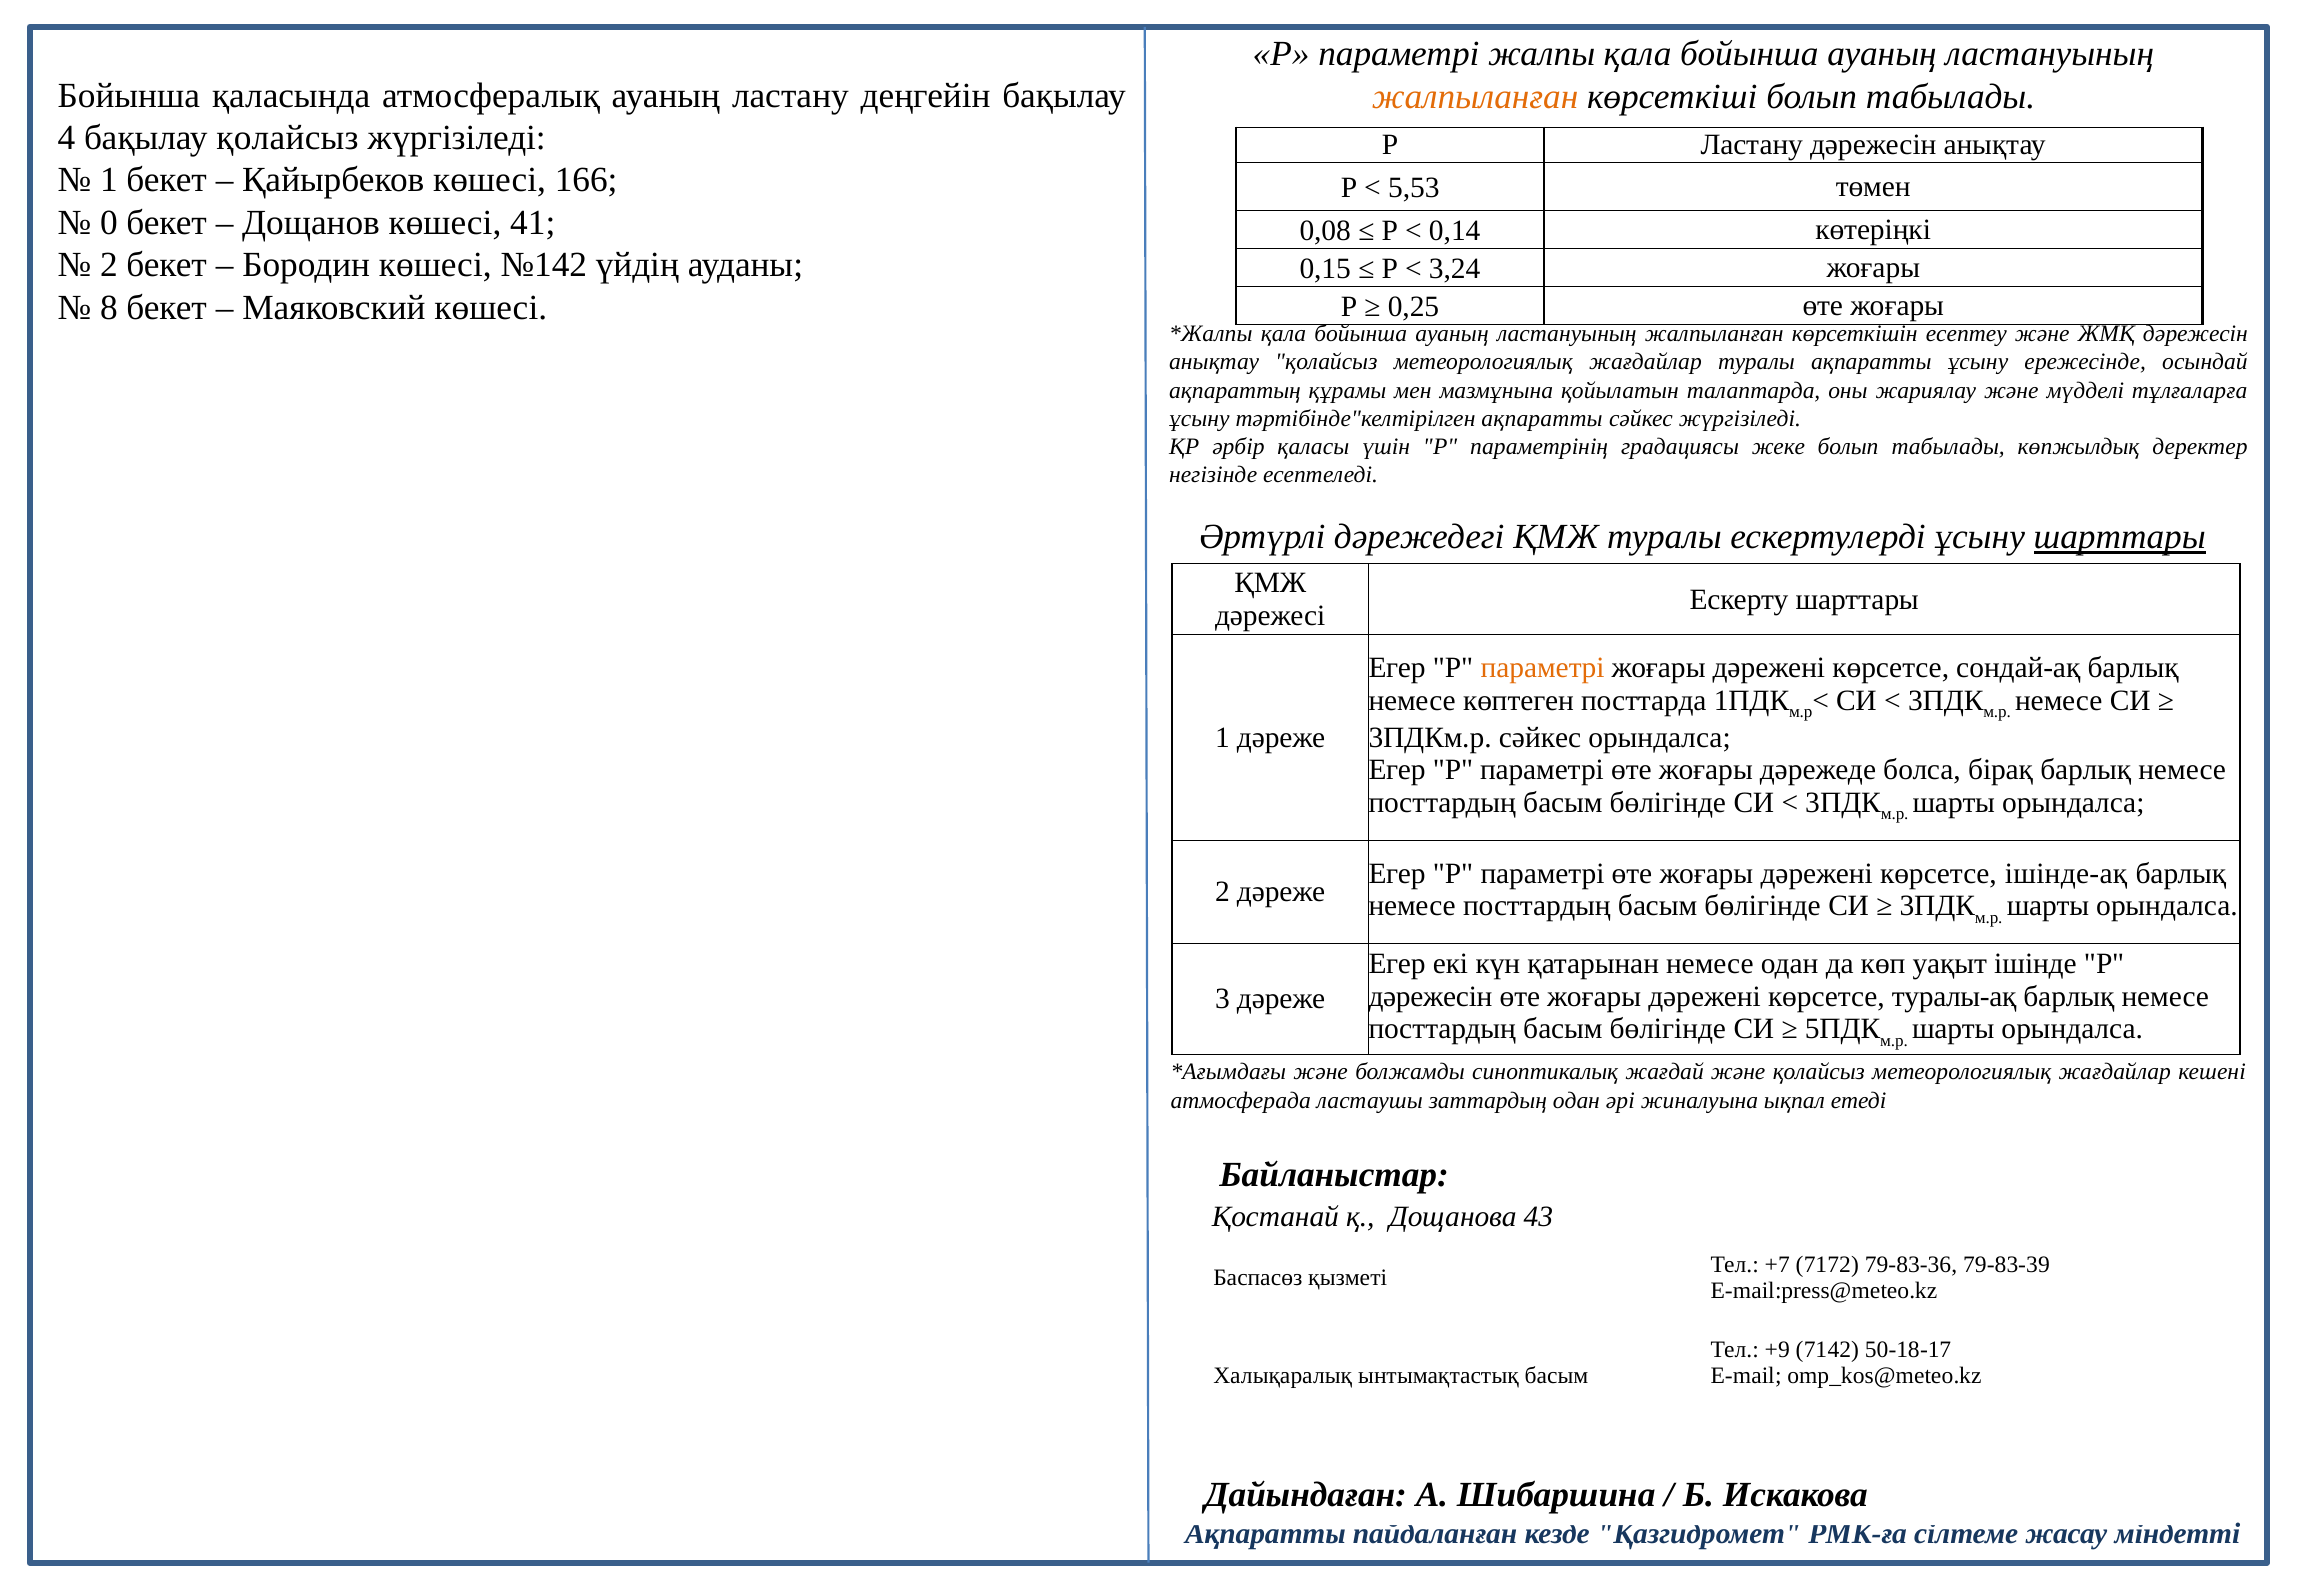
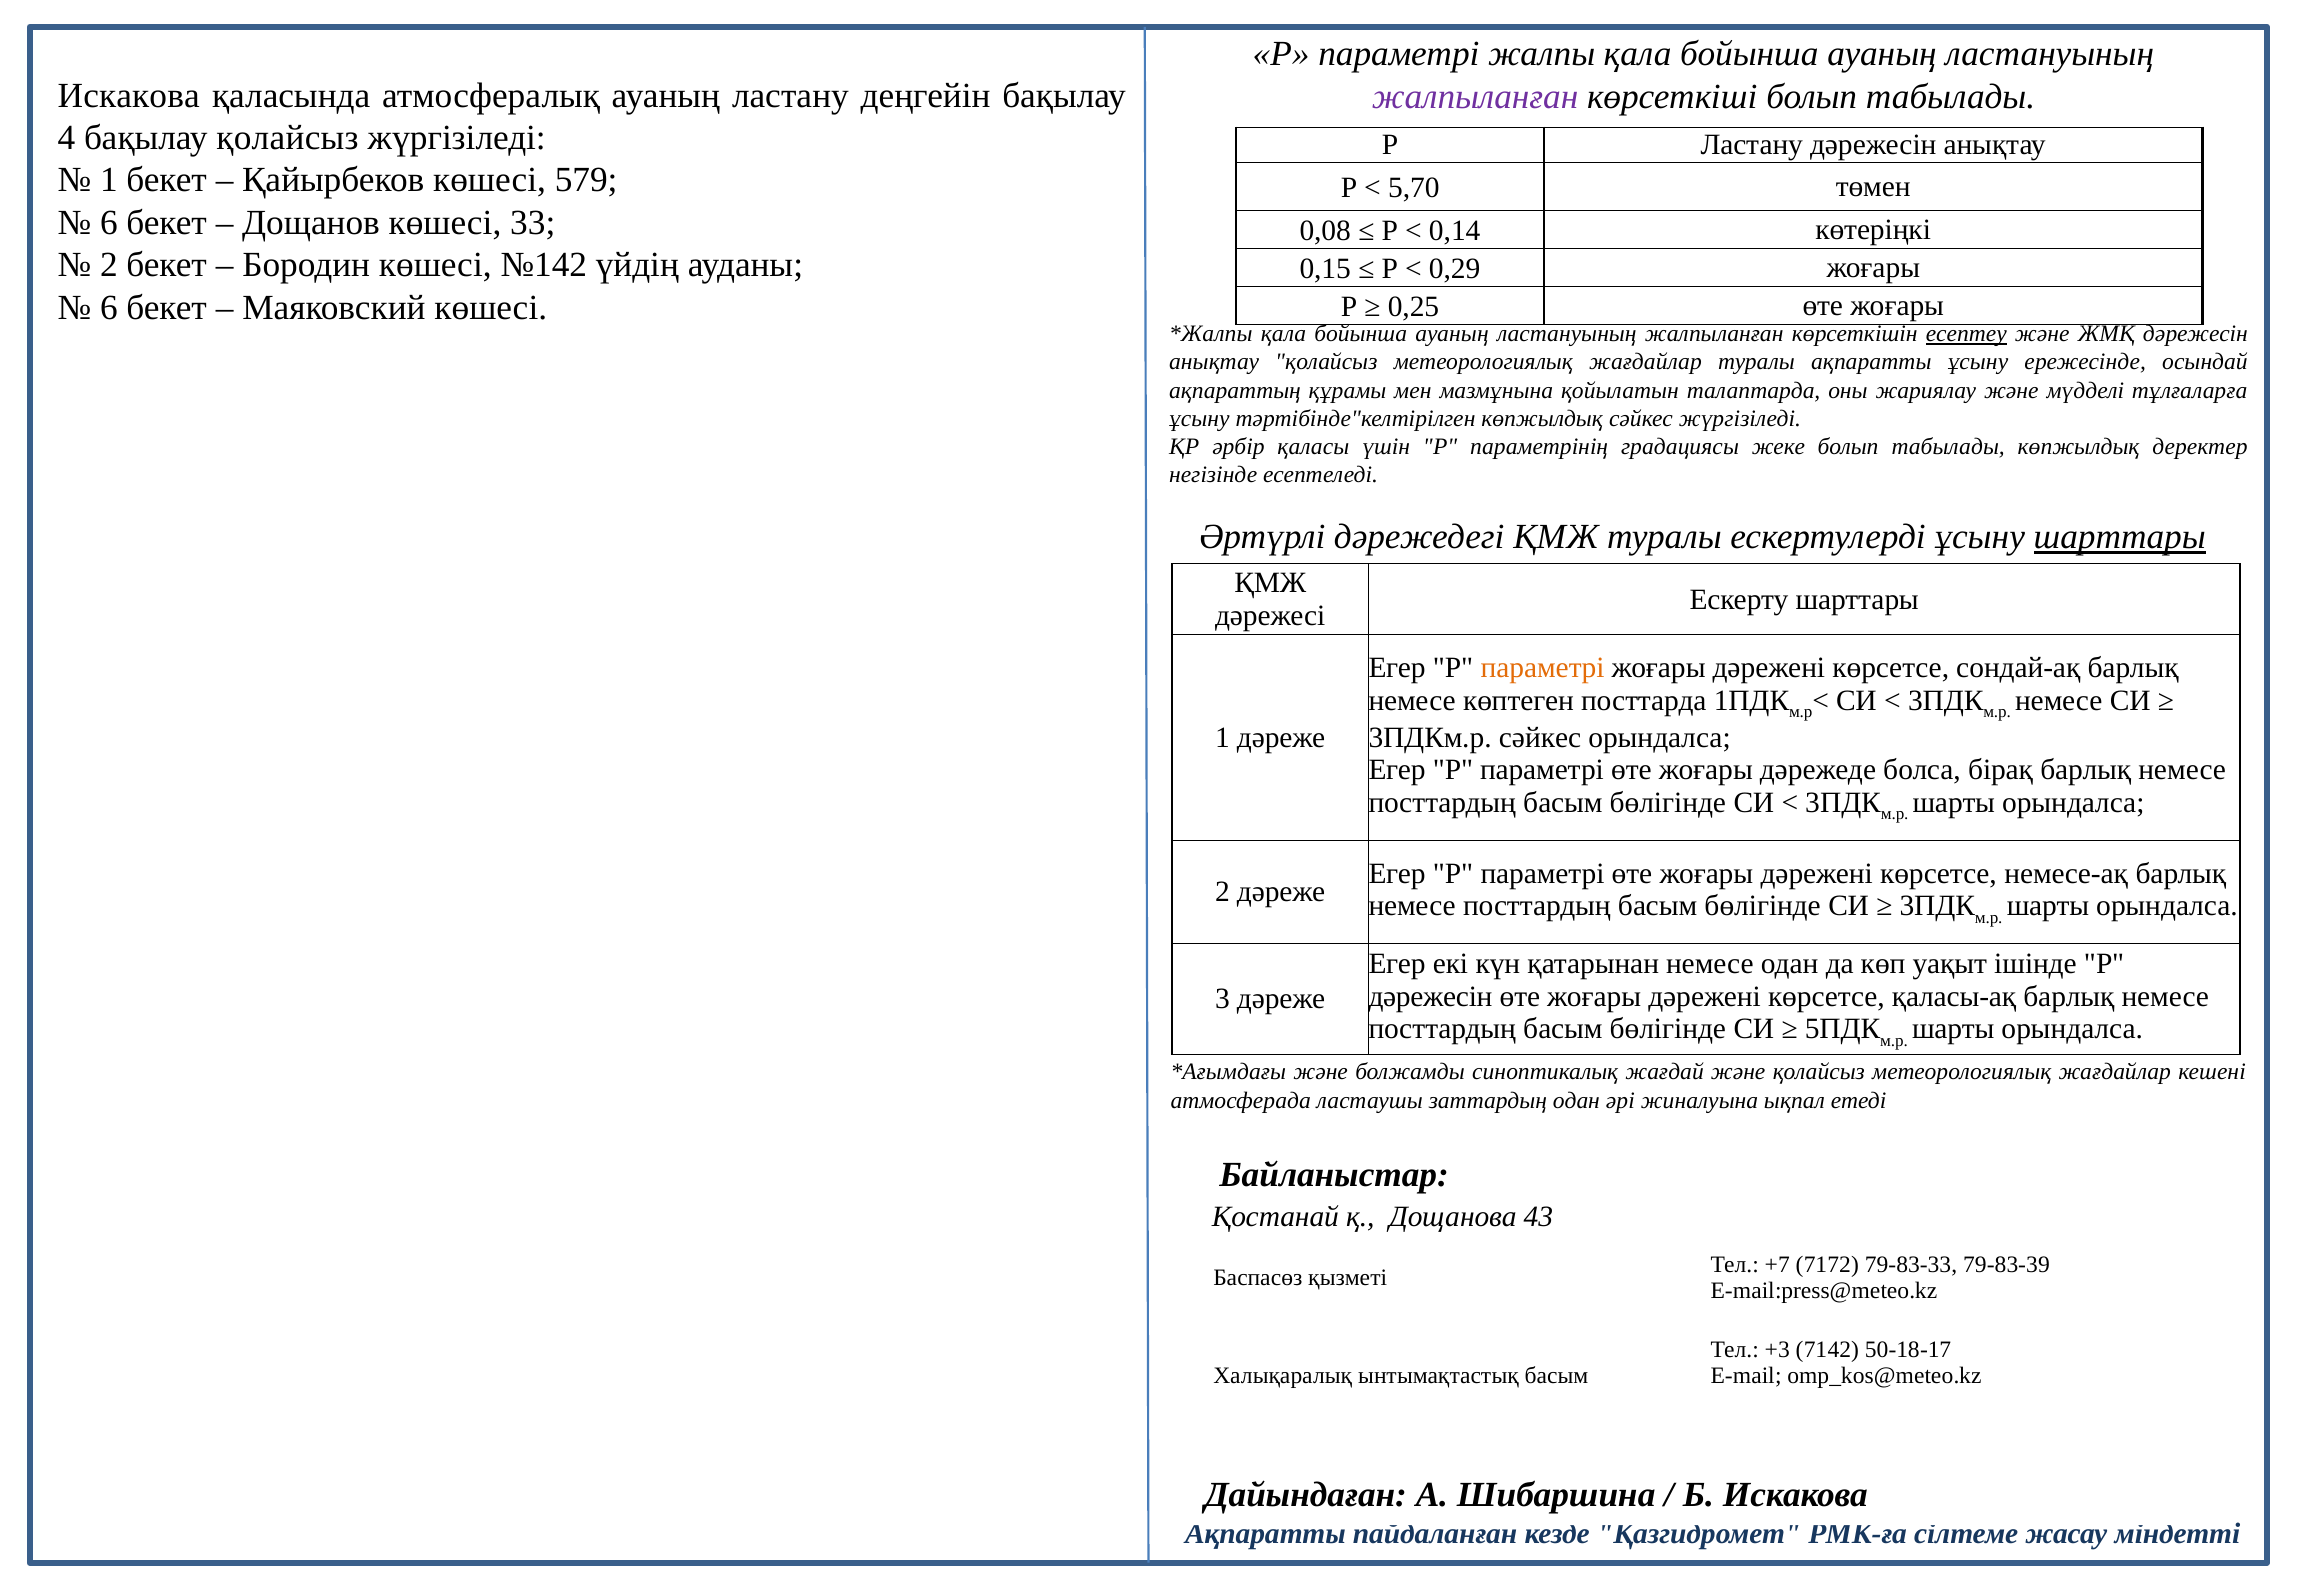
Бойынша: Бойынша -> Искакова (129, 96)
жалпыланған colour: orange -> purple (1475, 96)
166: 166 -> 579 (586, 180)
5,53: 5,53 -> 5,70 (1414, 188)
0: 0 -> 6 (109, 223)
41: 41 -> 33 (533, 223)
3,24: 3,24 -> 0,29 (1455, 269)
8: 8 -> 6 (109, 308)
есептеу underline: none -> present (1966, 334)
тәртібінде"келтірілген ақпаратты: ақпаратты -> көпжылдық (1542, 419)
ішінде-ақ: ішінде-ақ -> немесе-ақ (2066, 874)
туралы-ақ: туралы-ақ -> қаласы-ақ (1954, 997)
79-83-36: 79-83-36 -> 79-83-33 (1911, 1265)
+9: +9 -> +3 (1777, 1350)
